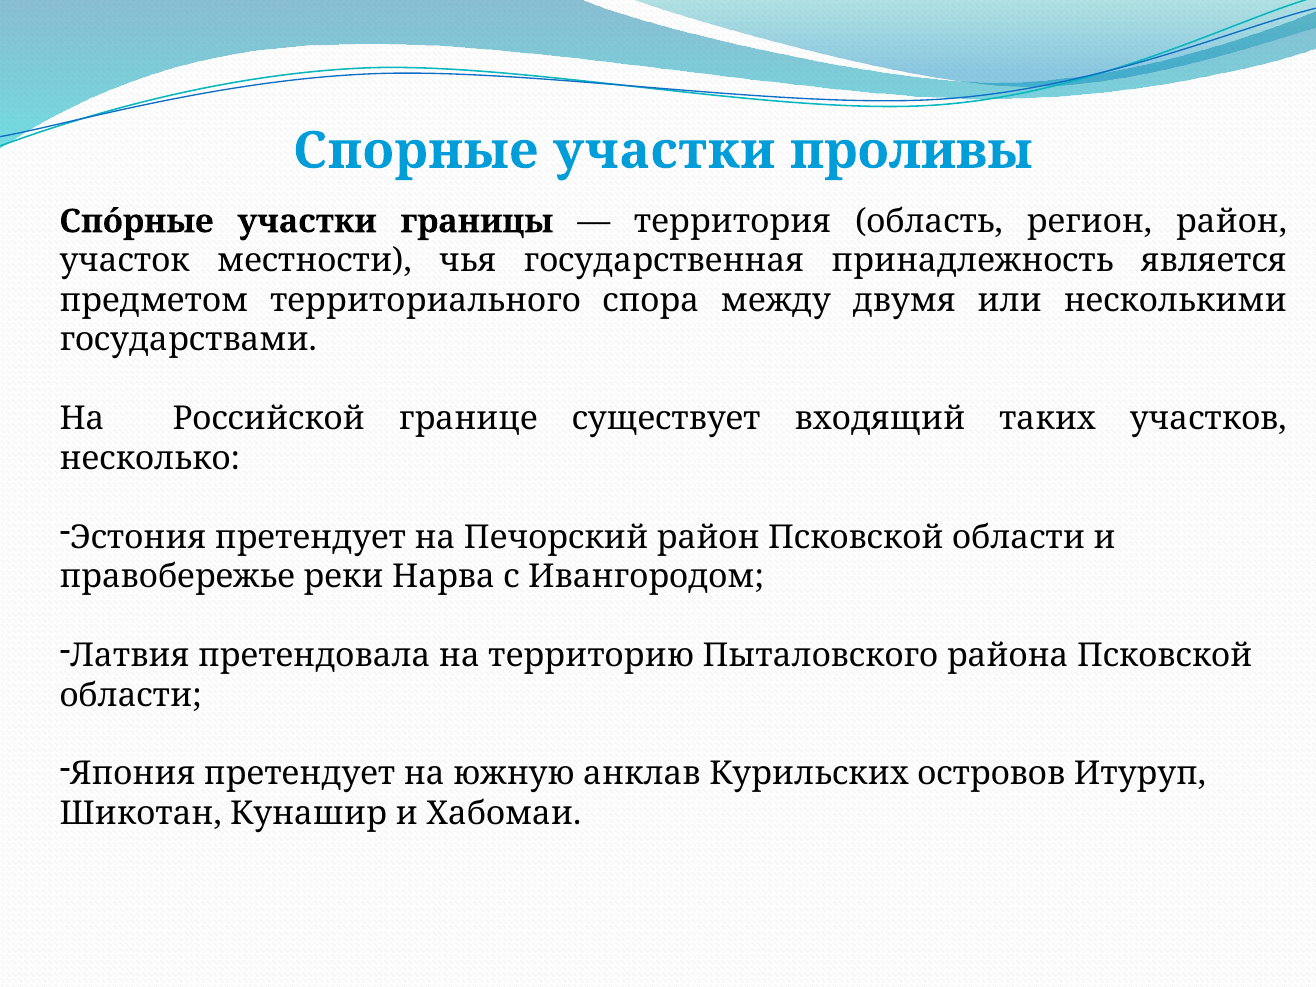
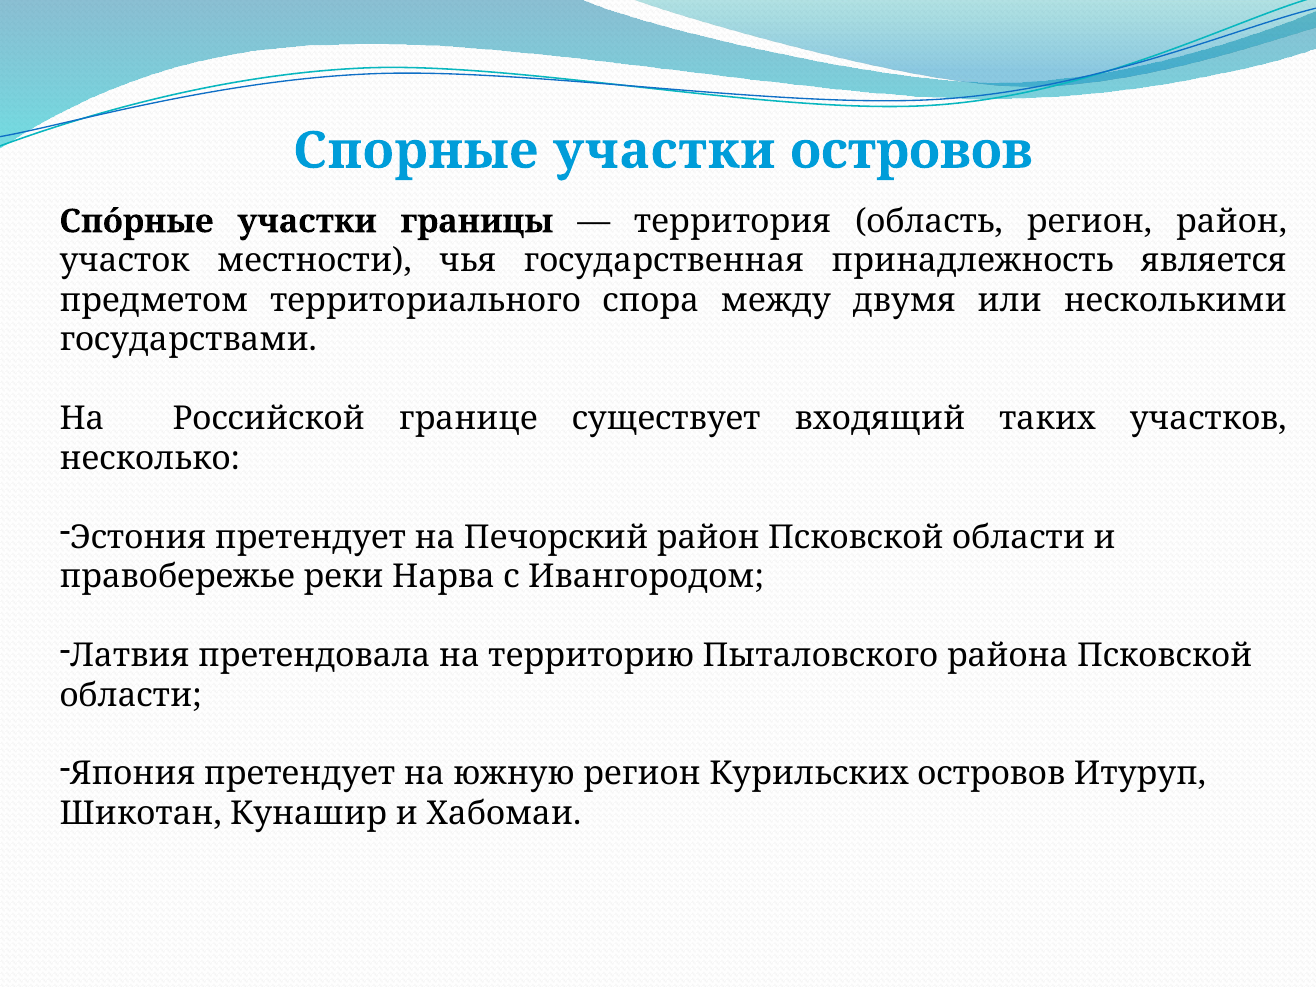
участки проливы: проливы -> островов (911, 151)
южную анклав: анклав -> регион (642, 774)
